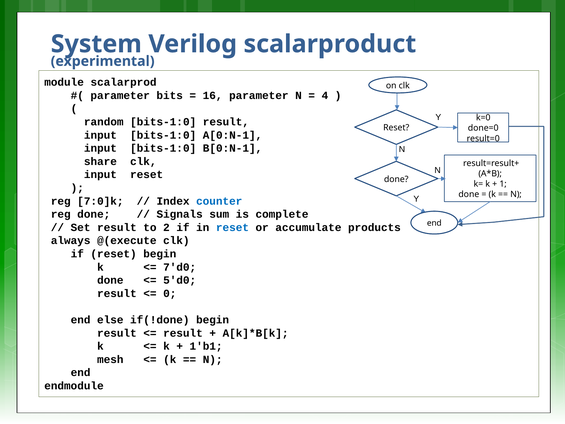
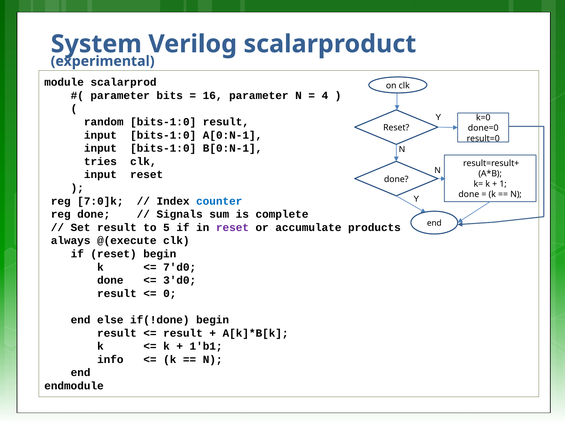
share: share -> tries (100, 161)
2: 2 -> 5 (166, 227)
reset colour: blue -> purple (232, 227)
5'd0: 5'd0 -> 3'd0 (180, 280)
mesh: mesh -> info (110, 359)
